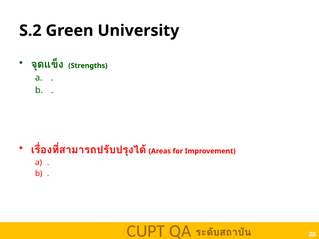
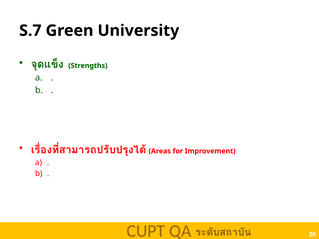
S.2: S.2 -> S.7 (30, 31)
